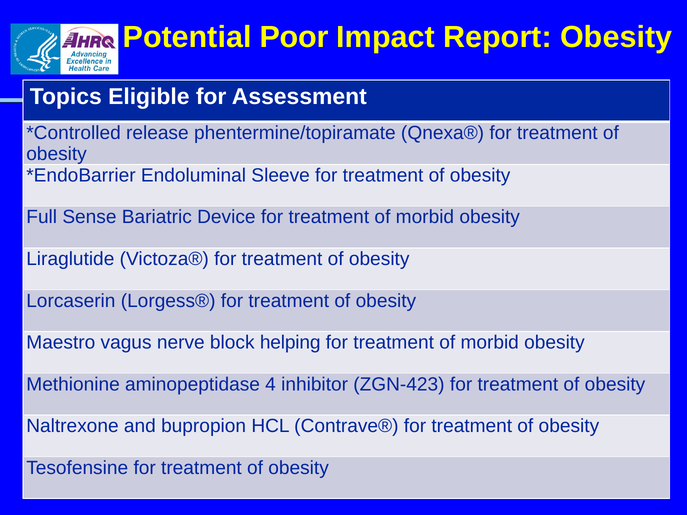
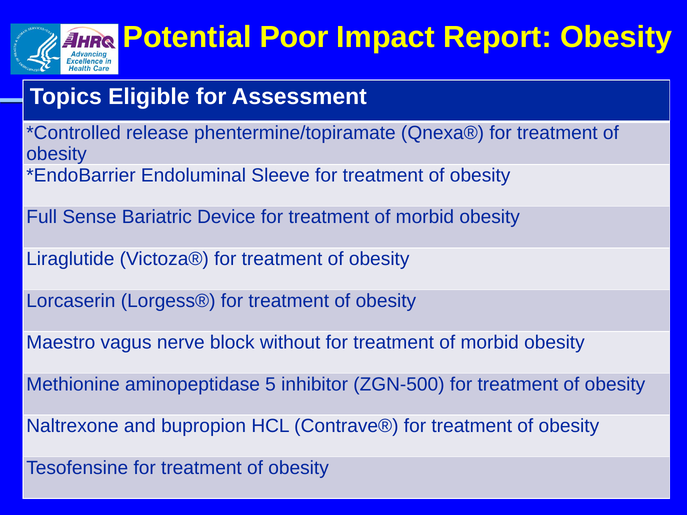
helping: helping -> without (290, 343)
4: 4 -> 5 (270, 384)
ZGN-423: ZGN-423 -> ZGN-500 (399, 384)
